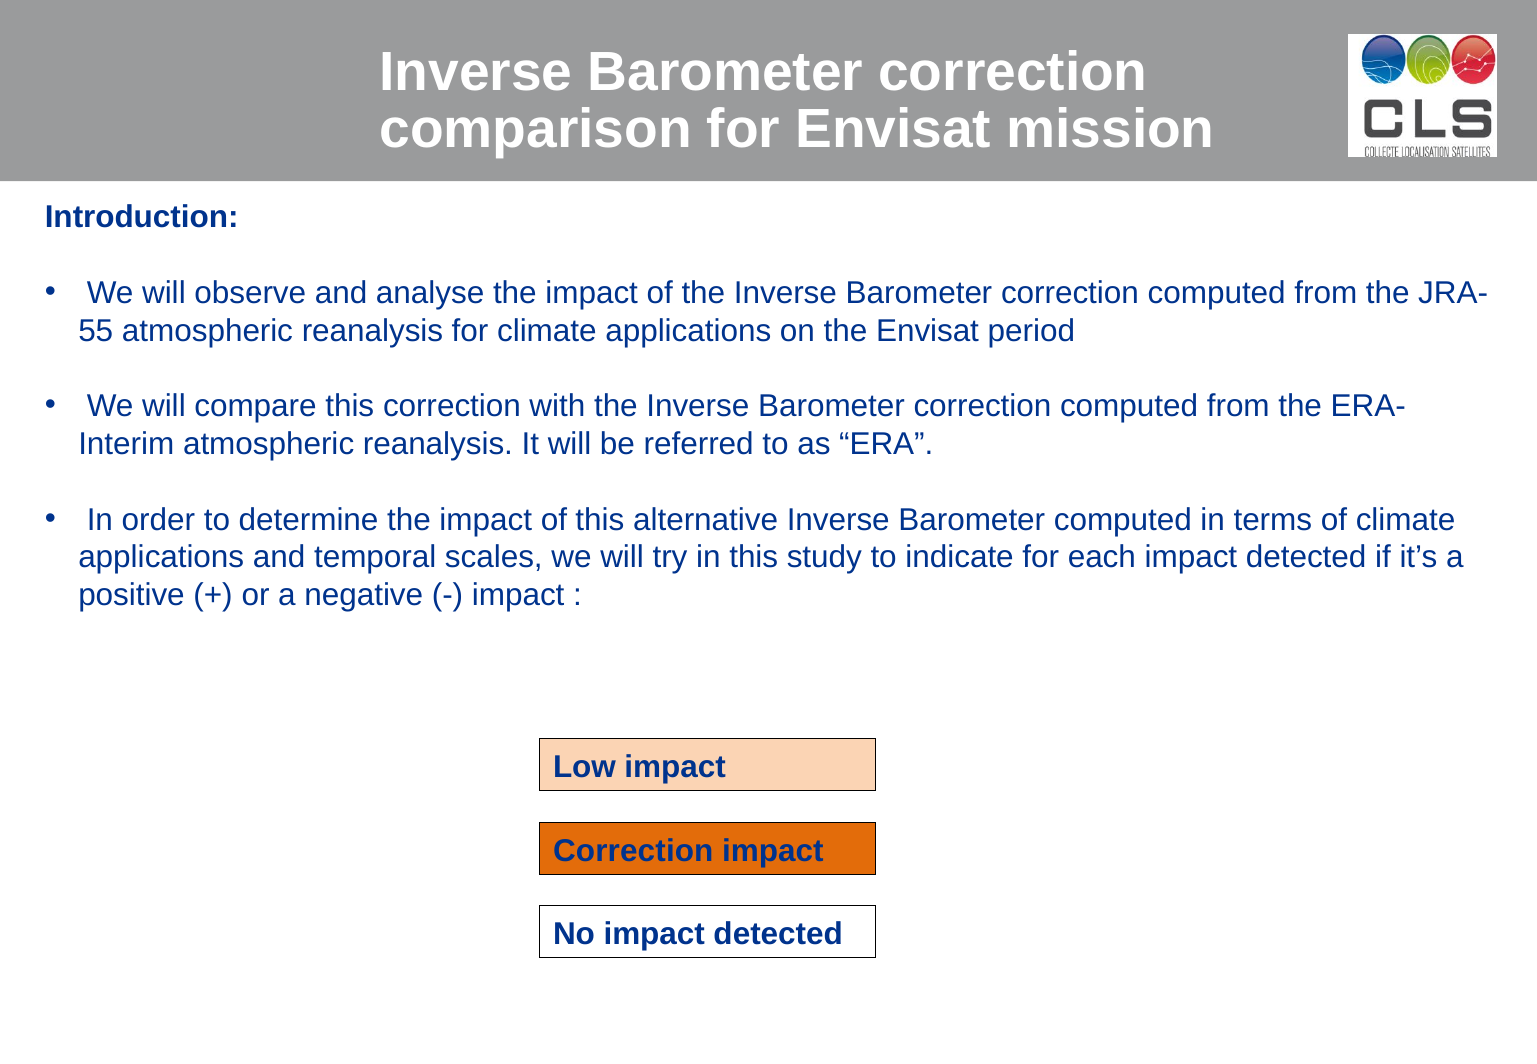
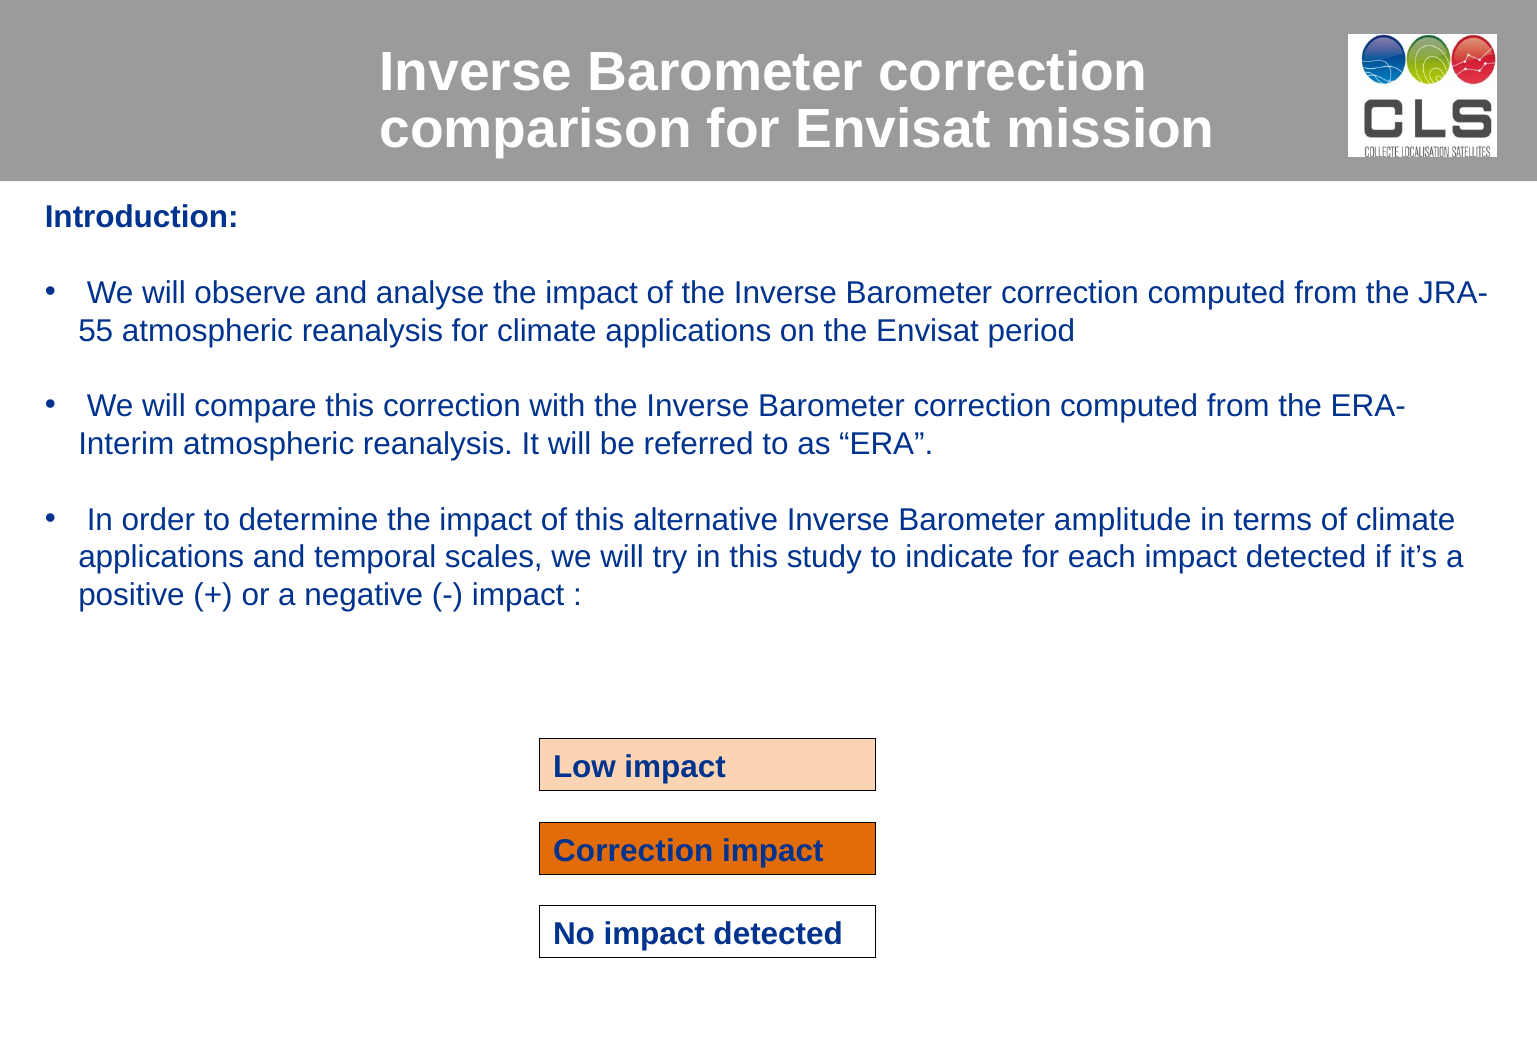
Barometer computed: computed -> amplitude (1123, 520)
